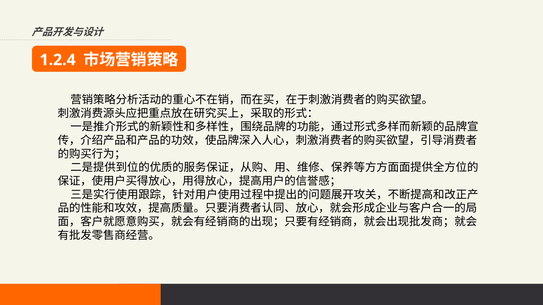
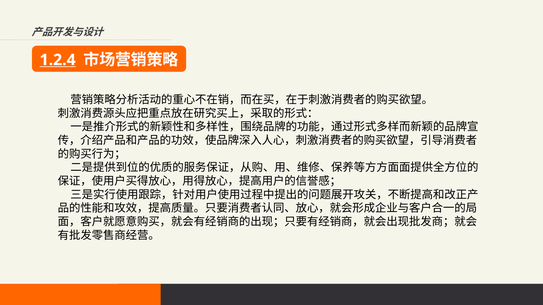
1.2.4 underline: none -> present (58, 60)
